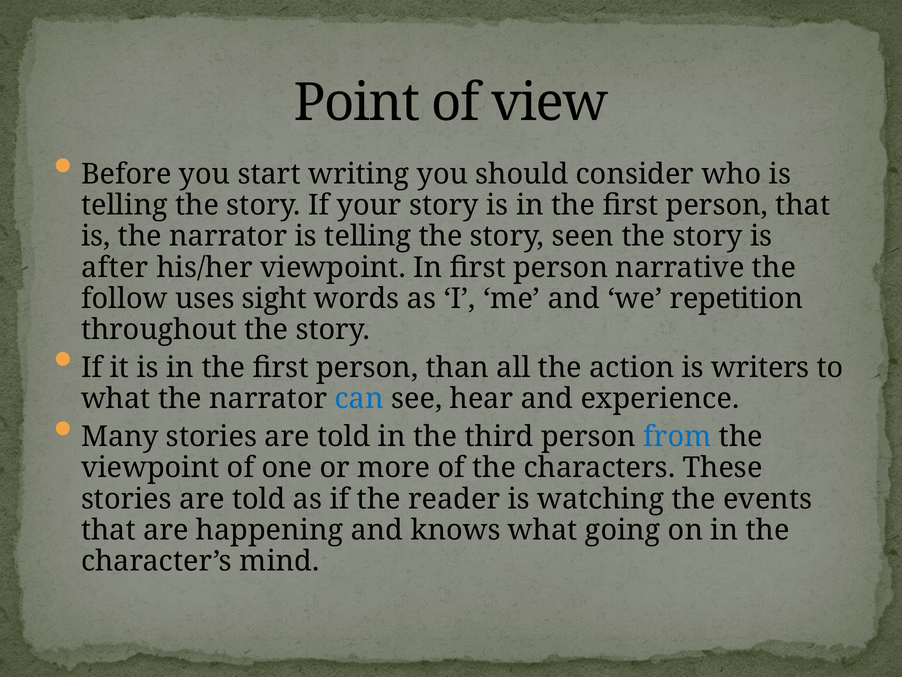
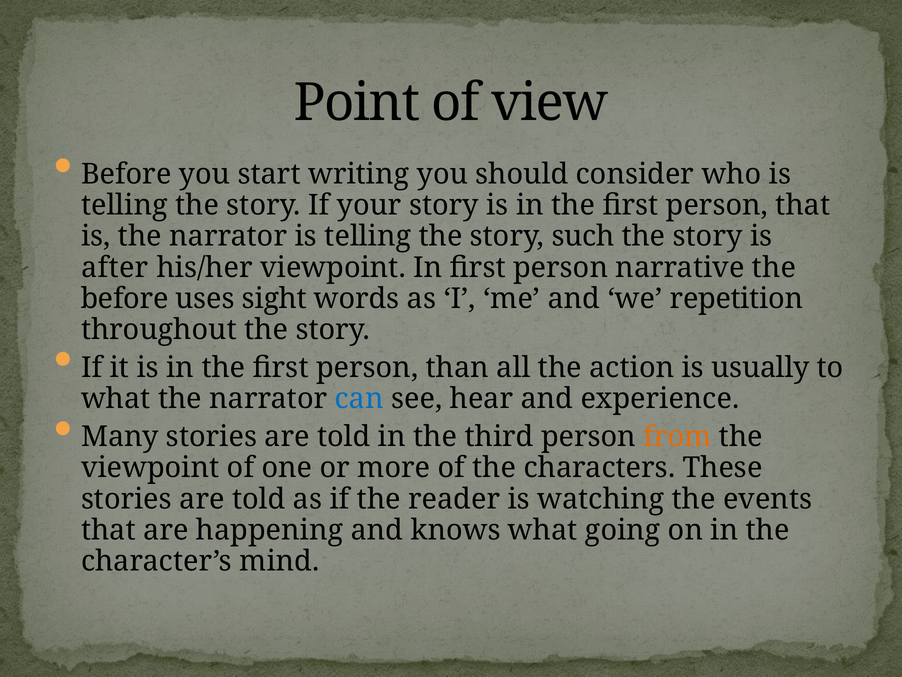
seen: seen -> such (583, 236)
follow: follow -> before (125, 298)
writers: writers -> usually (760, 367)
from colour: blue -> orange (677, 436)
